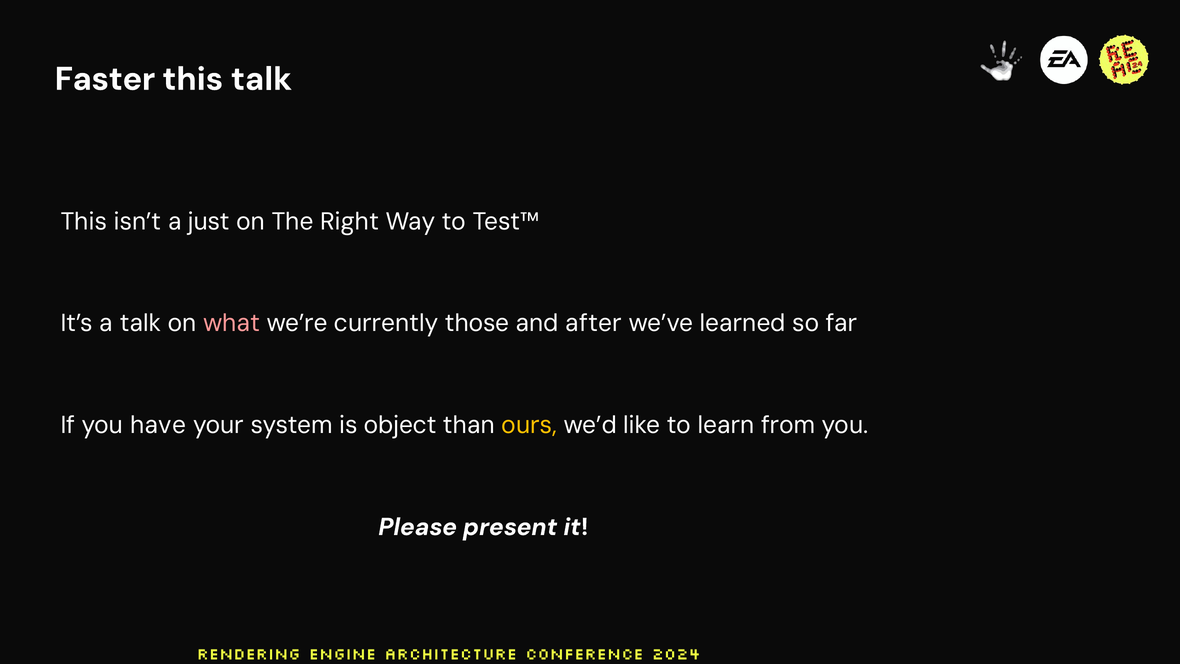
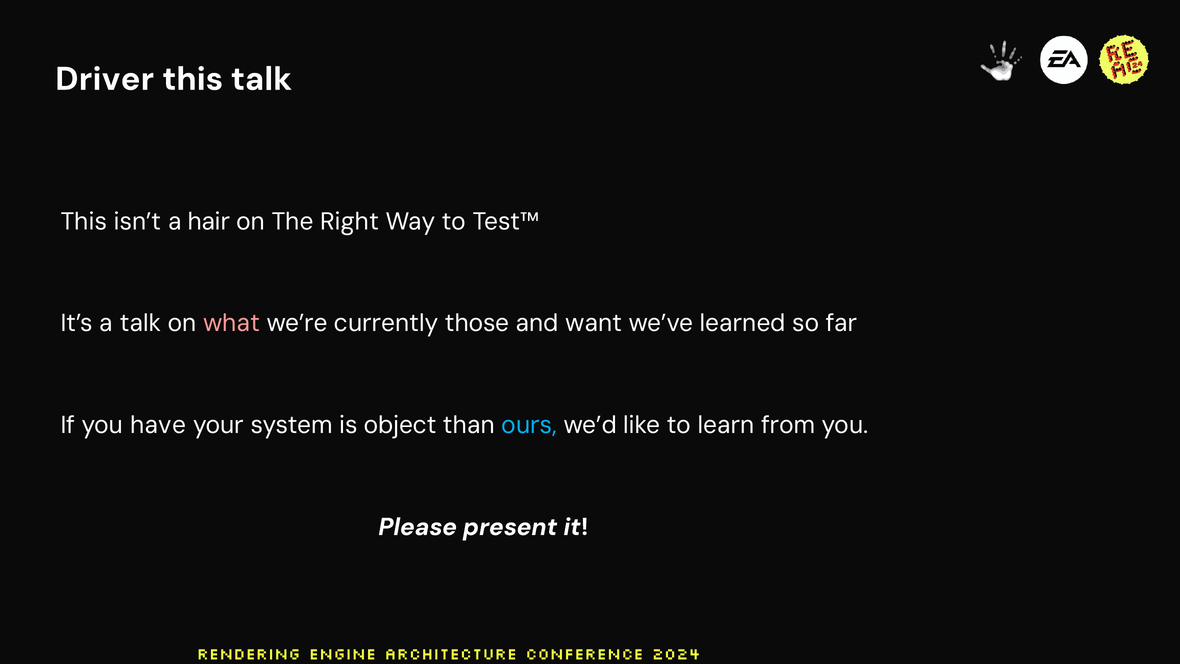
Faster: Faster -> Driver (105, 79)
just: just -> hair (209, 222)
after: after -> want (594, 323)
ours colour: yellow -> light blue (529, 425)
